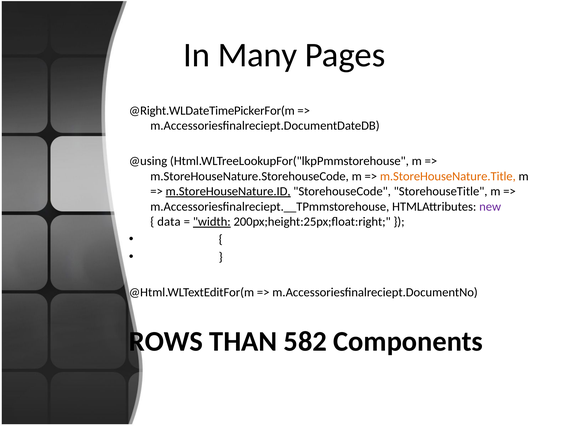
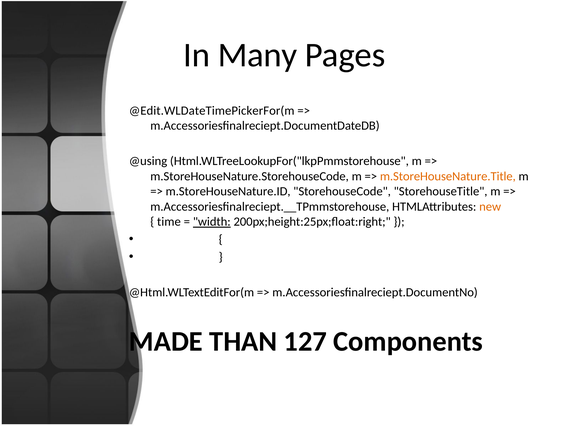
@Right.WLDateTimePickerFor(m: @Right.WLDateTimePickerFor(m -> @Edit.WLDateTimePickerFor(m (212, 111)
m.StoreHouseNature.ID underline: present -> none (228, 192)
new colour: purple -> orange (490, 207)
data: data -> time (169, 222)
ROWS: ROWS -> MADE (166, 342)
582: 582 -> 127 (305, 342)
